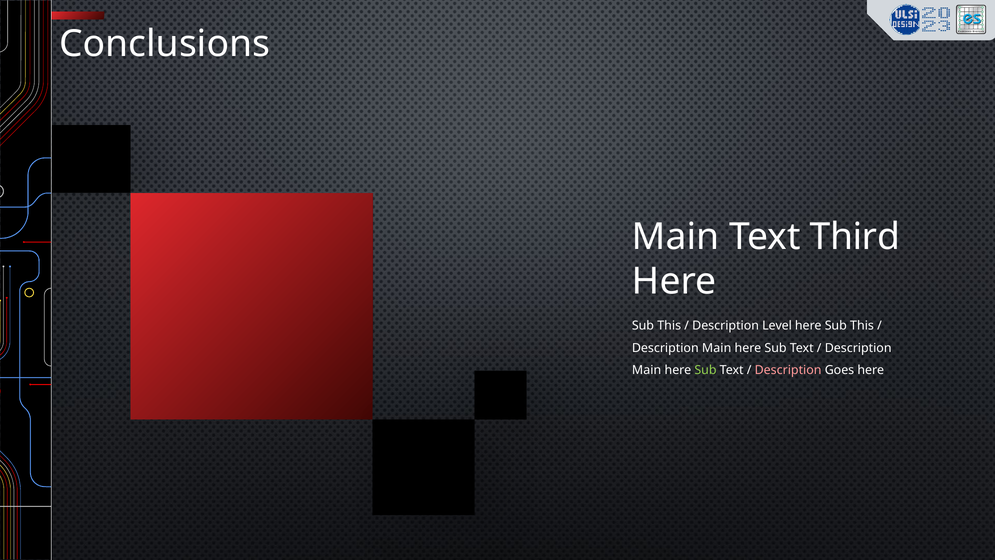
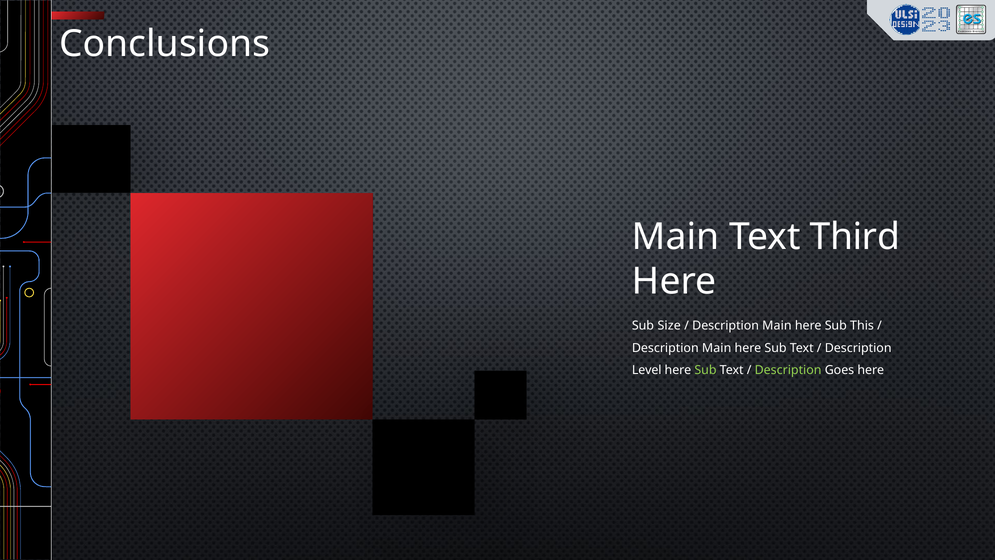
This: This -> Size (669, 325)
Level: Level -> Main (777, 325)
Main: Main -> Level (647, 370)
Description colour: pink -> light green (788, 370)
